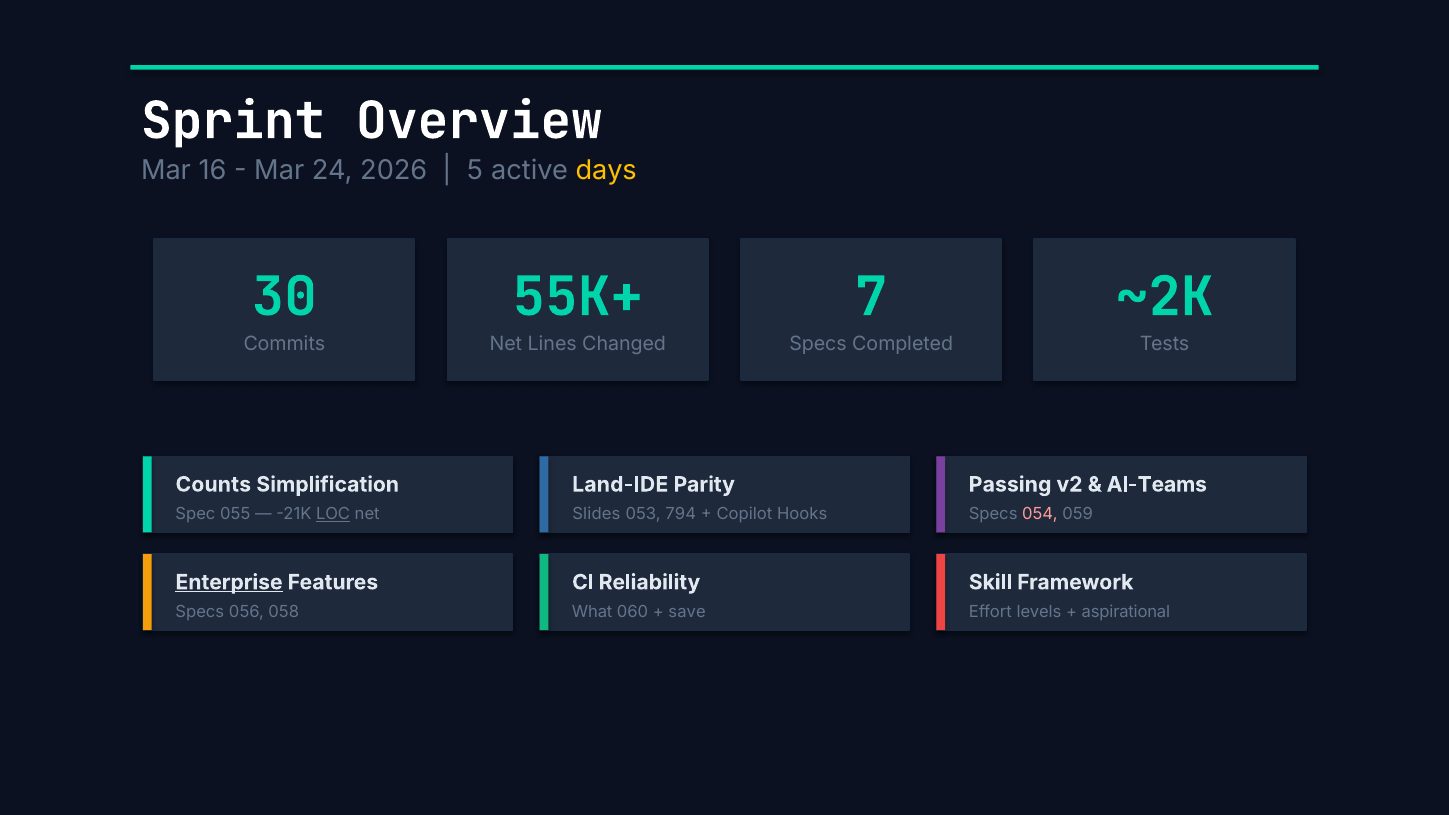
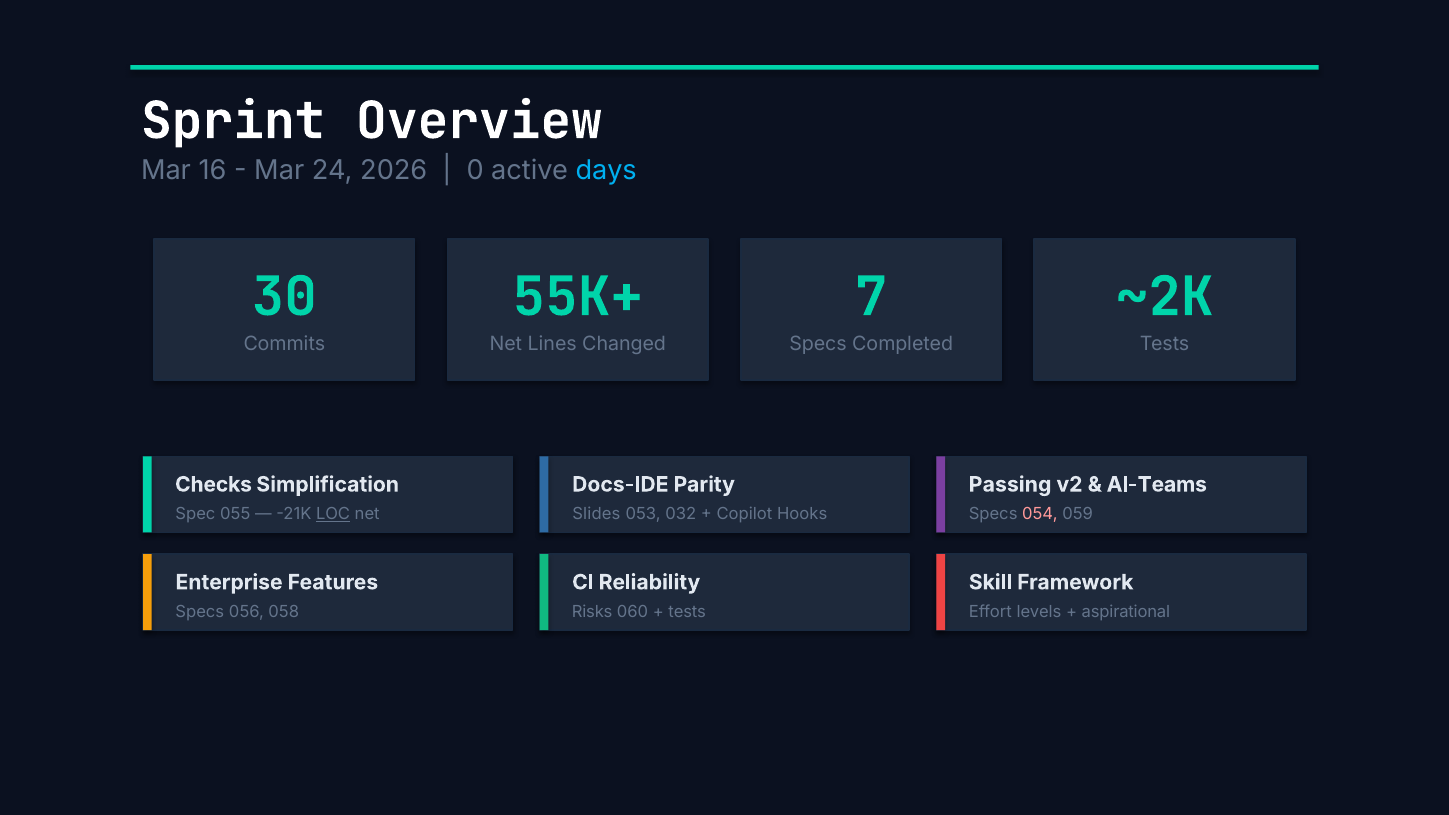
5: 5 -> 0 (475, 170)
days colour: yellow -> light blue (606, 170)
Counts: Counts -> Checks (213, 485)
Land-IDE: Land-IDE -> Docs-IDE (620, 485)
794: 794 -> 032 (681, 514)
Enterprise underline: present -> none (229, 582)
What: What -> Risks (592, 612)
save: save -> tests (687, 612)
